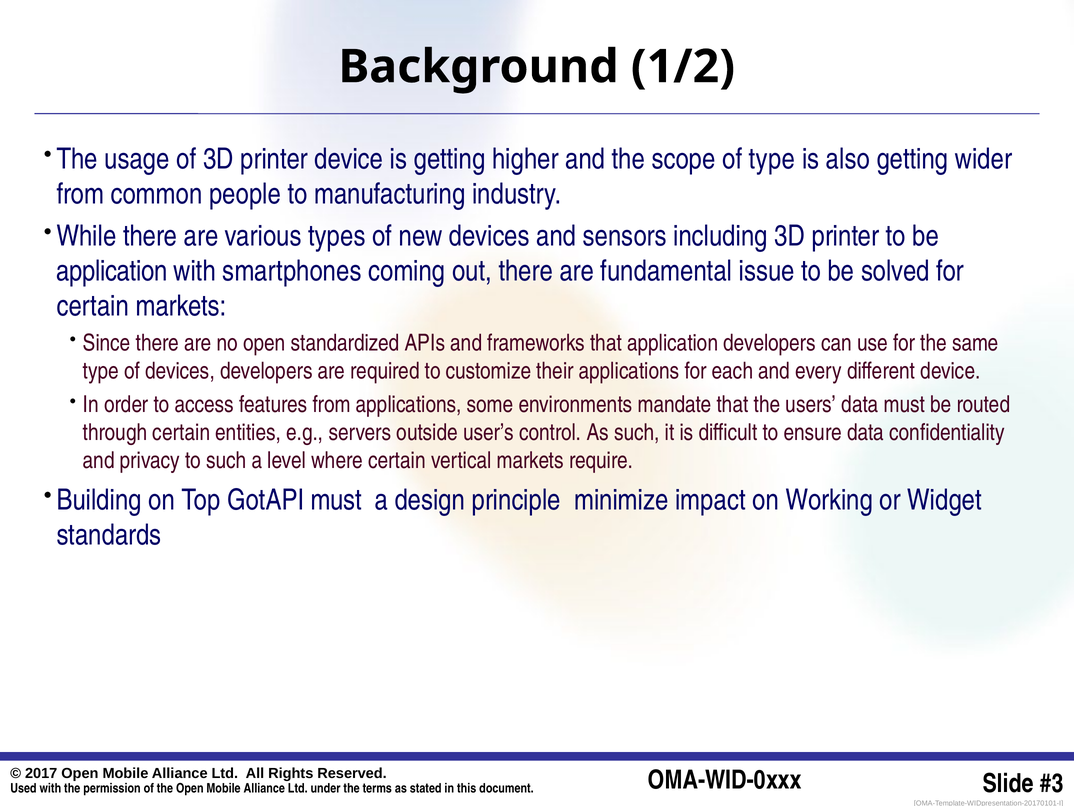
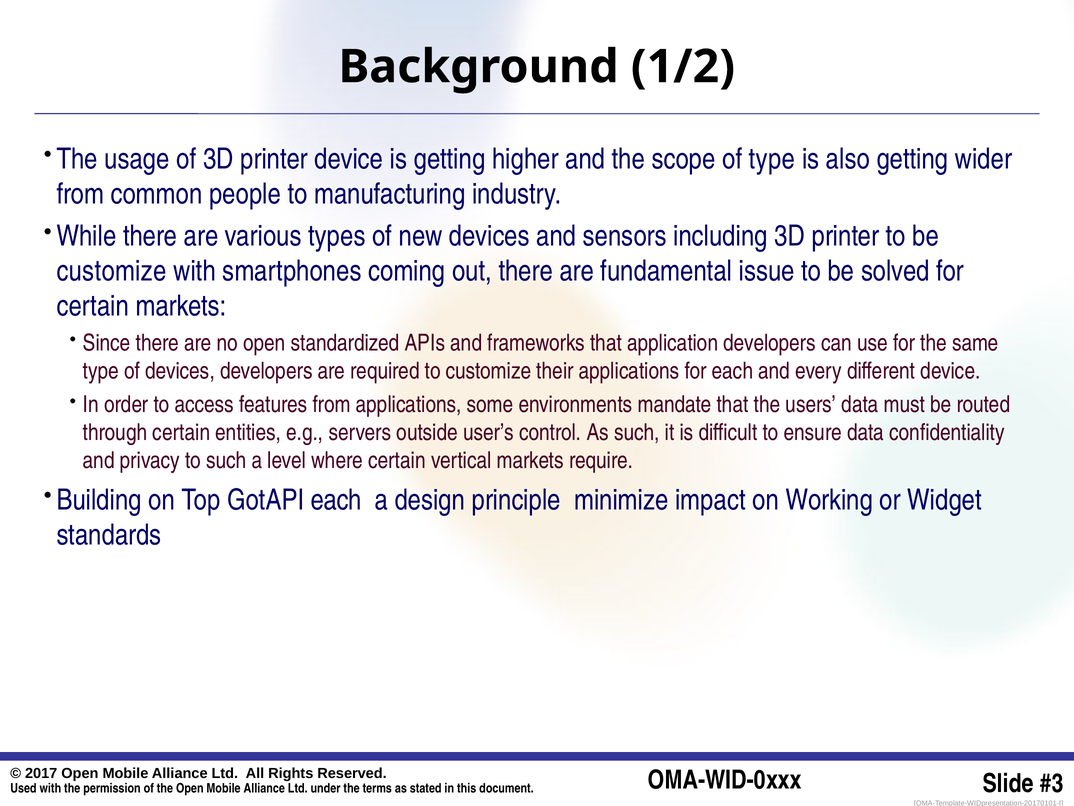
application: application -> customize (112, 271)
GotAPI must: must -> each (336, 500)
